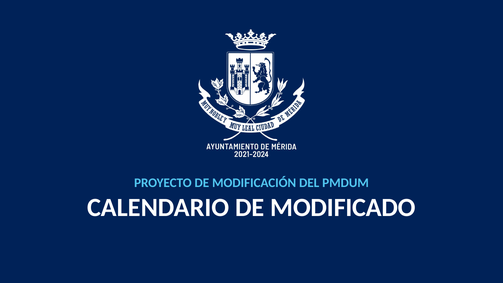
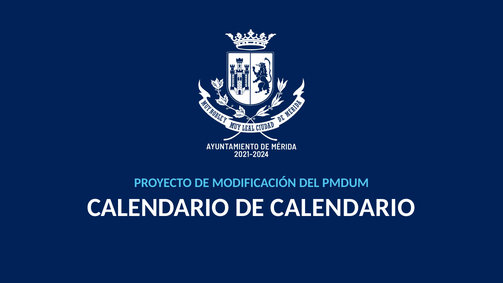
DE MODIFICADO: MODIFICADO -> CALENDARIO (343, 207)
